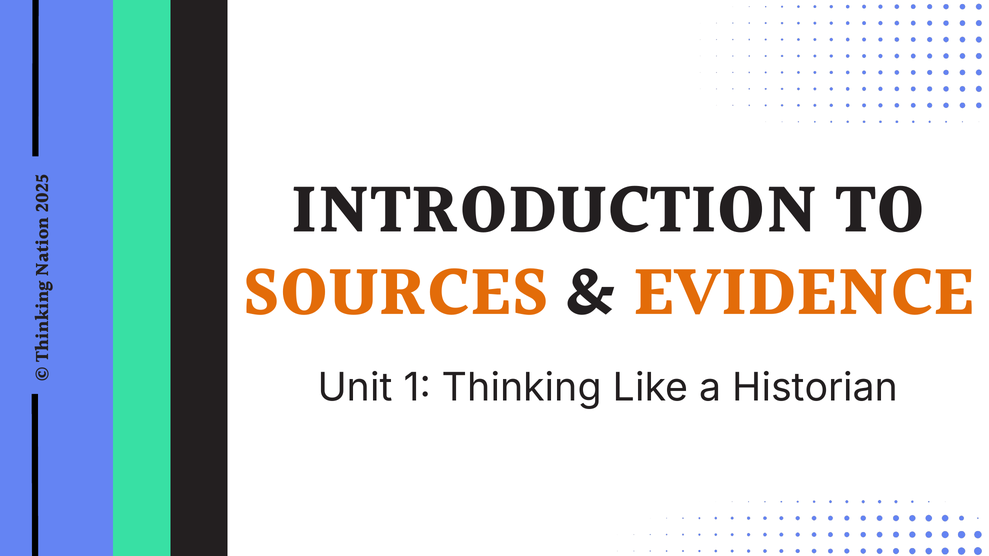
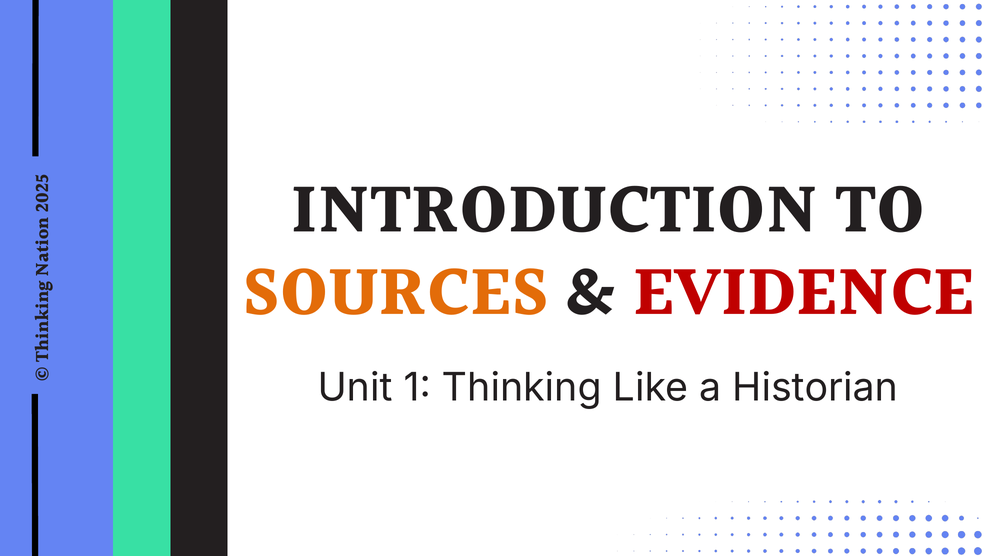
EVIDENCE colour: orange -> red (804, 295)
